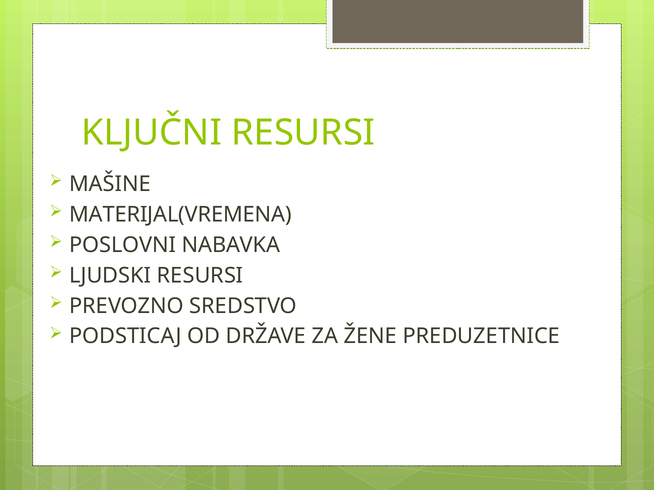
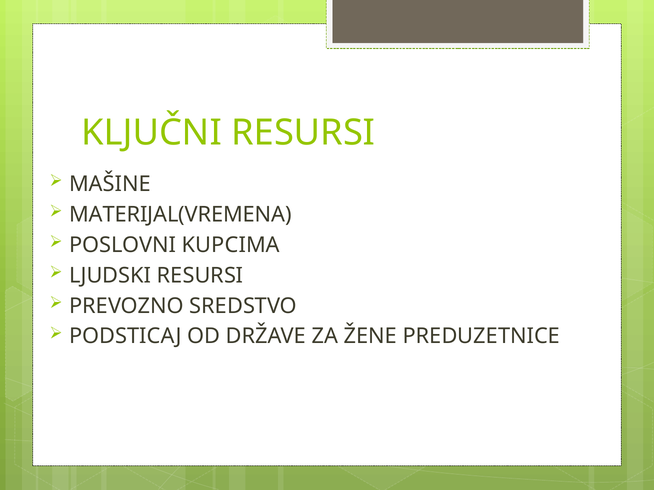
NABAVKA: NABAVKA -> KUPCIMA (231, 245)
